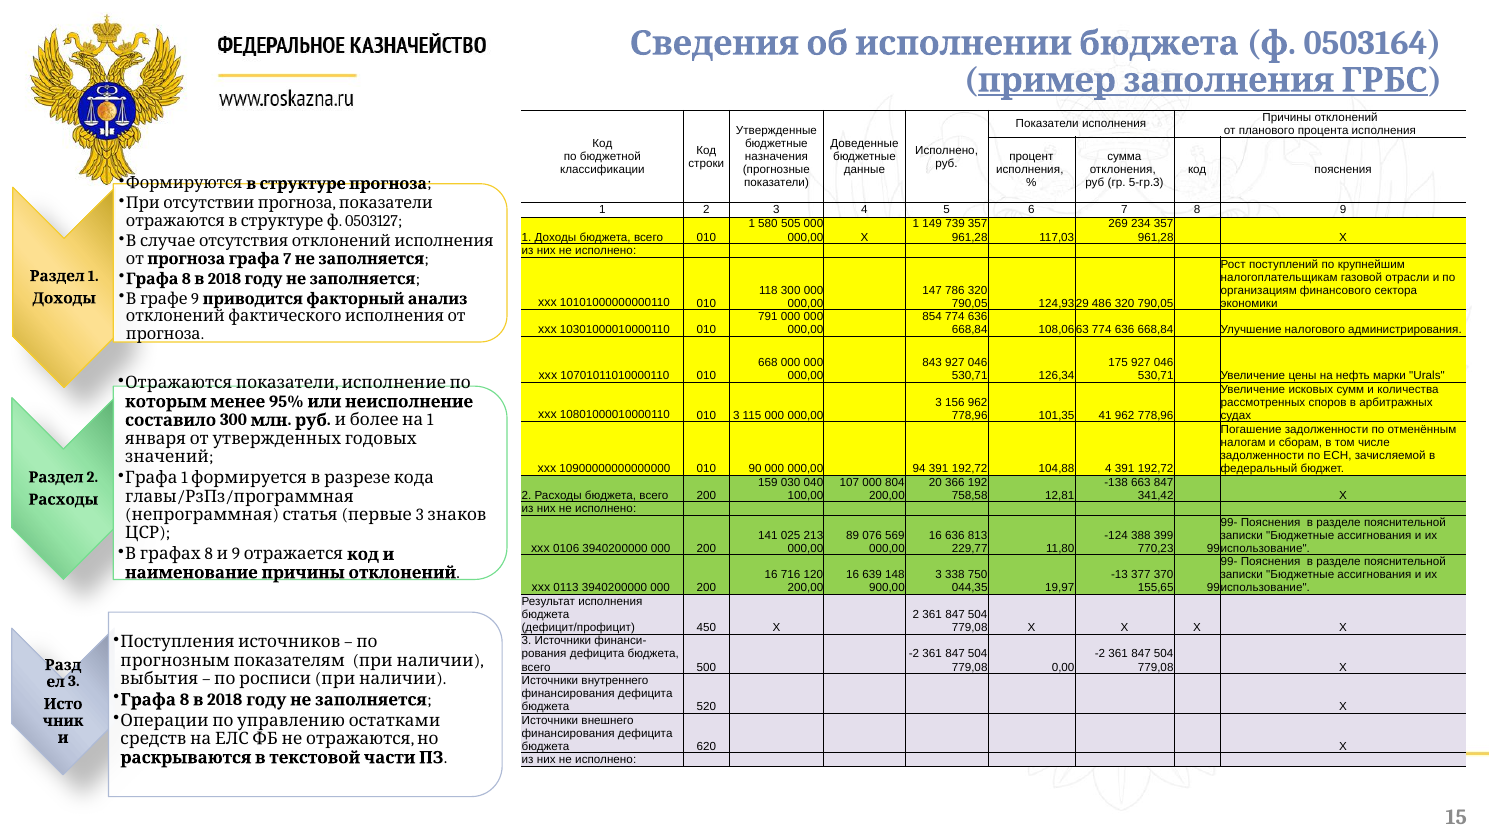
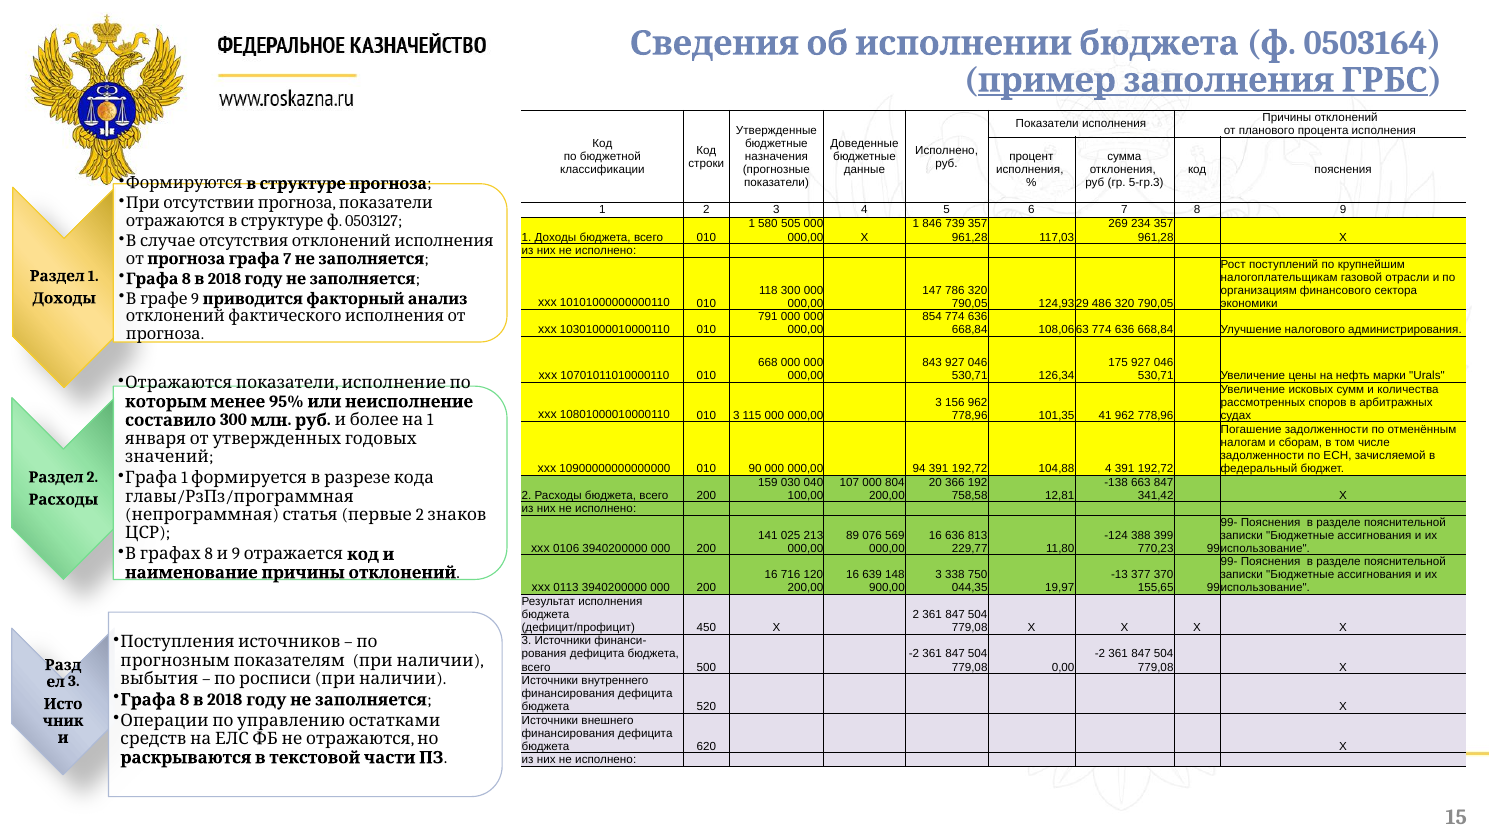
149: 149 -> 846 (932, 224)
3: 3 -> 2 (420, 515)
